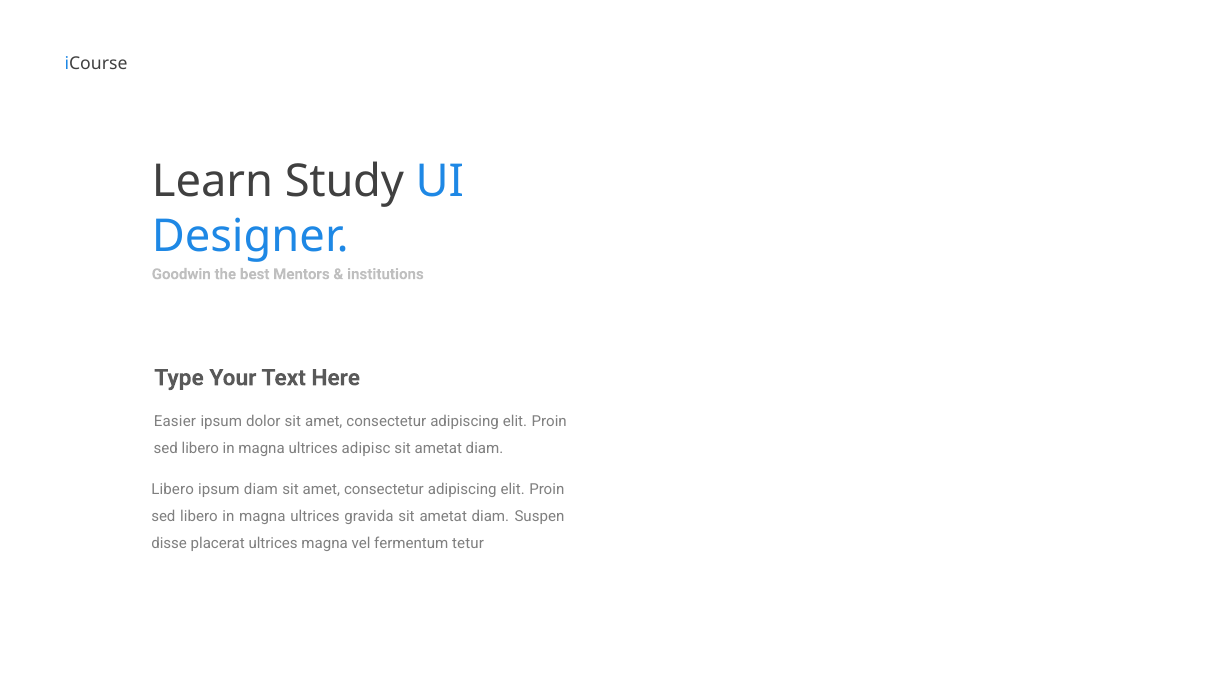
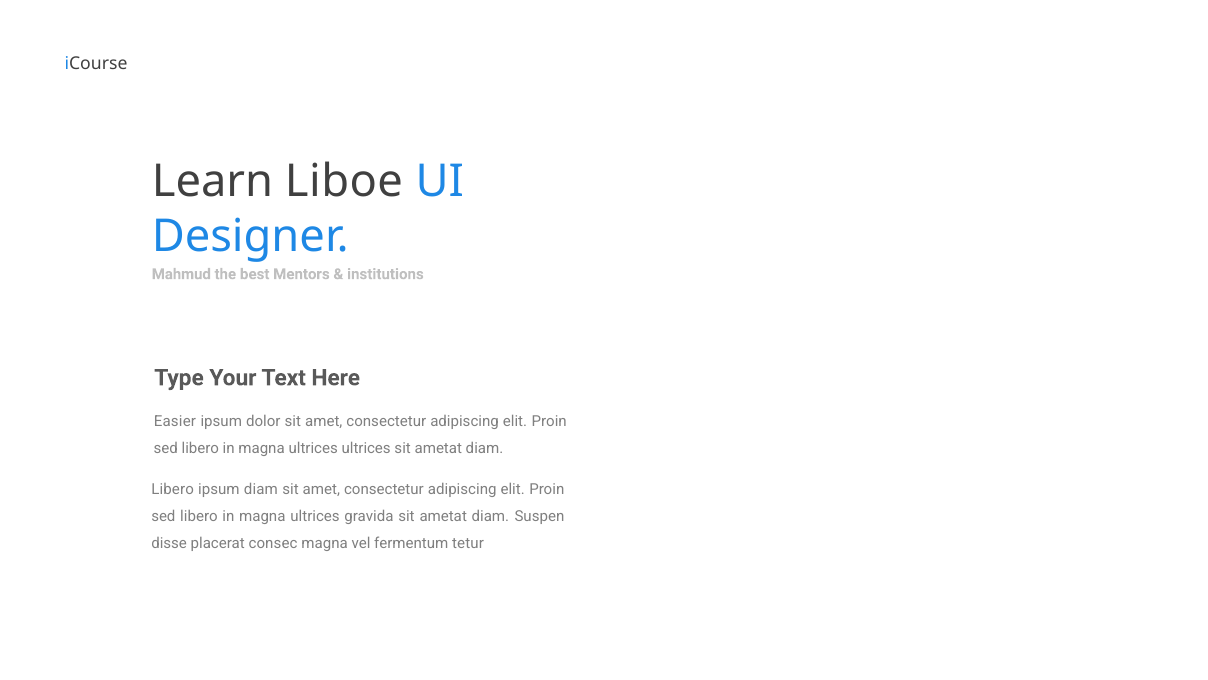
Study: Study -> Liboe (344, 182)
Goodwin: Goodwin -> Mahmud (181, 274)
ultrices adipisc: adipisc -> ultrices (366, 448)
placerat ultrices: ultrices -> consec (273, 543)
